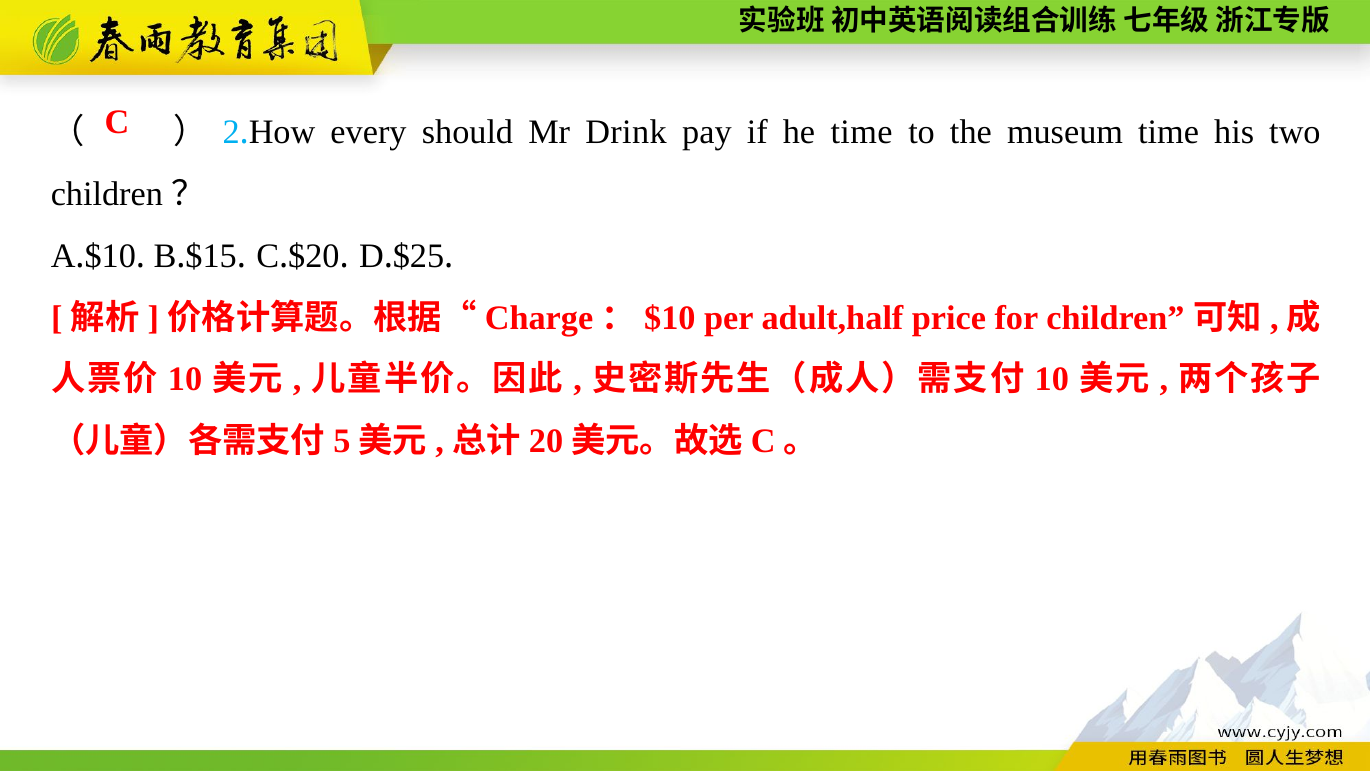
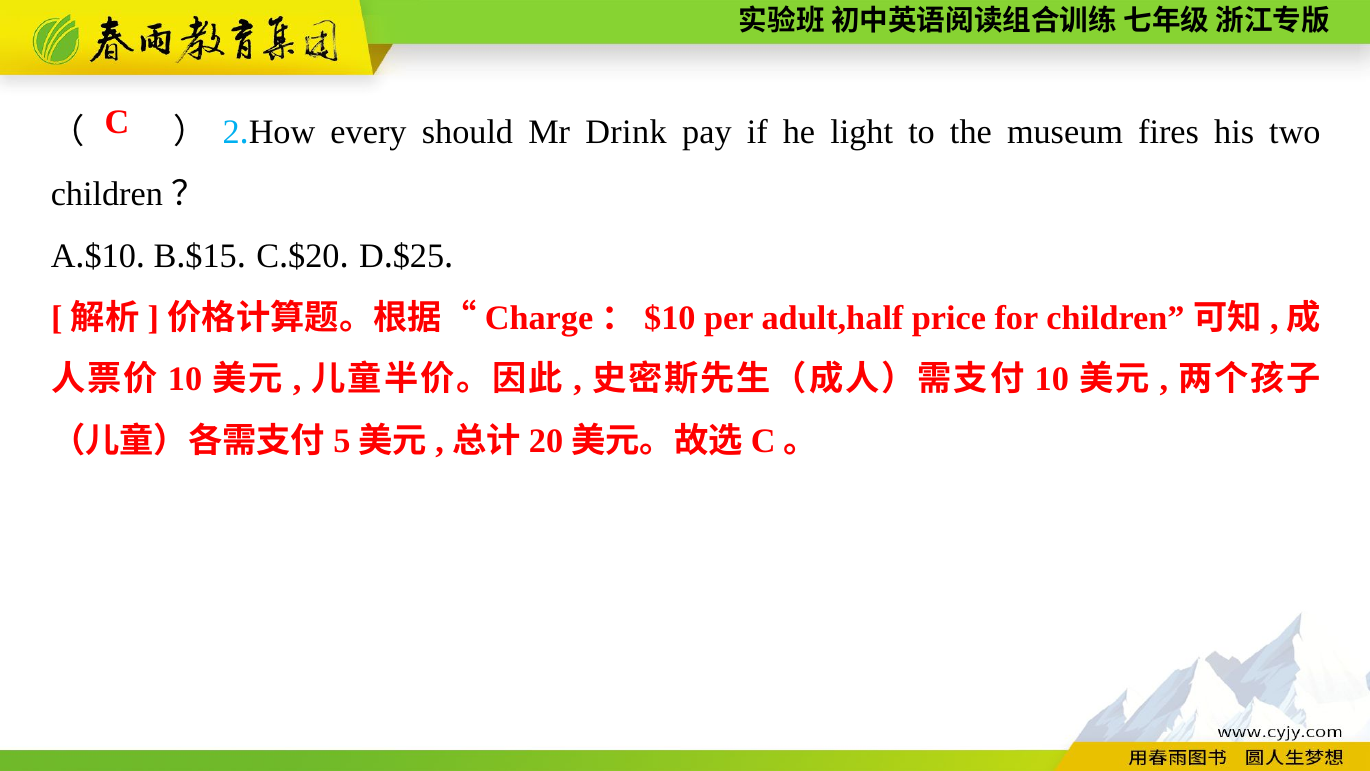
he time: time -> light (862, 133)
museum time: time -> fires (1169, 133)
